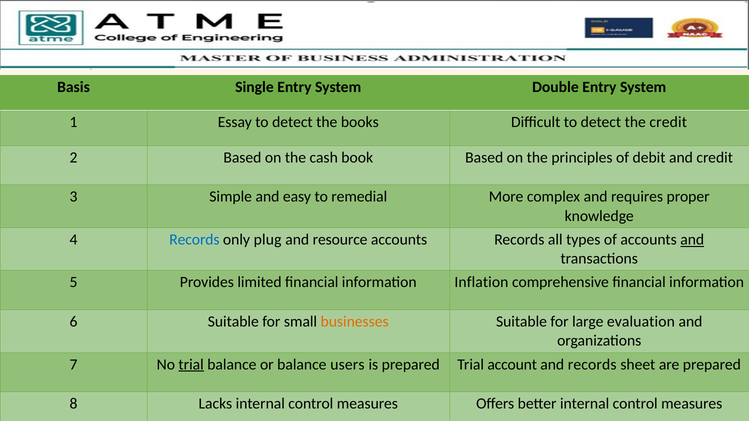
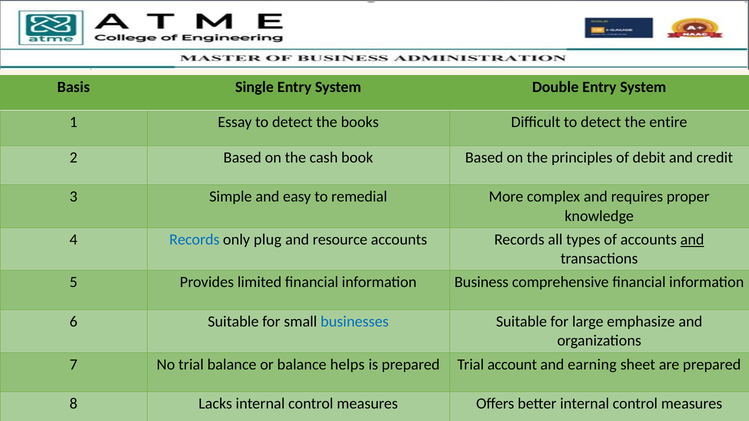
the credit: credit -> entire (668, 122)
Inflation: Inflation -> Business (482, 283)
businesses colour: orange -> blue (355, 322)
evaluation: evaluation -> emphasize (641, 322)
trial underline: present -> none (191, 365)
users: users -> helps (347, 365)
and records: records -> earning (592, 365)
